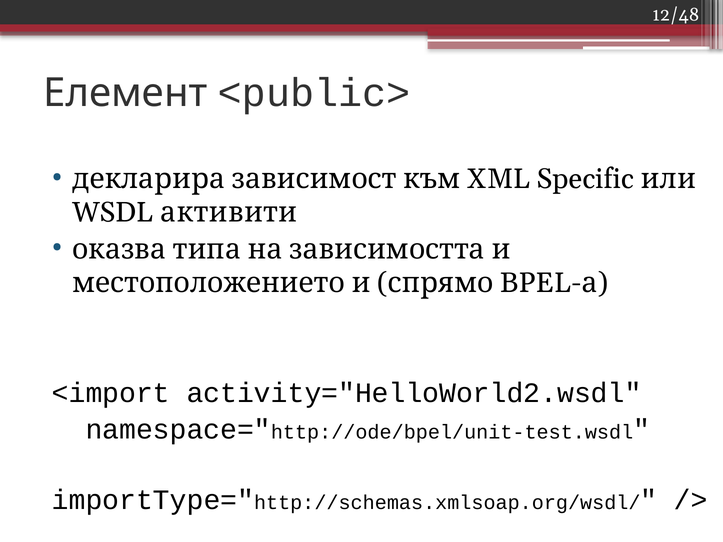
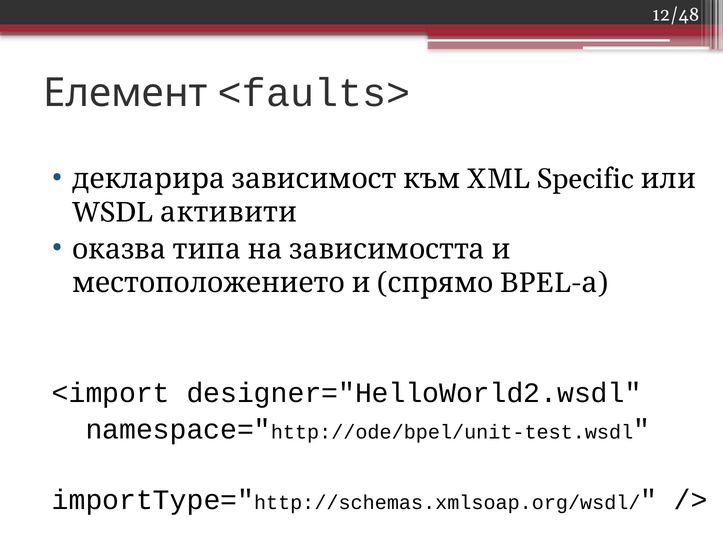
<public>: <public> -> <faults> (314, 93)
activity="HelloWorld2.wsdl: activity="HelloWorld2.wsdl -> designer="HelloWorld2.wsdl (414, 393)
